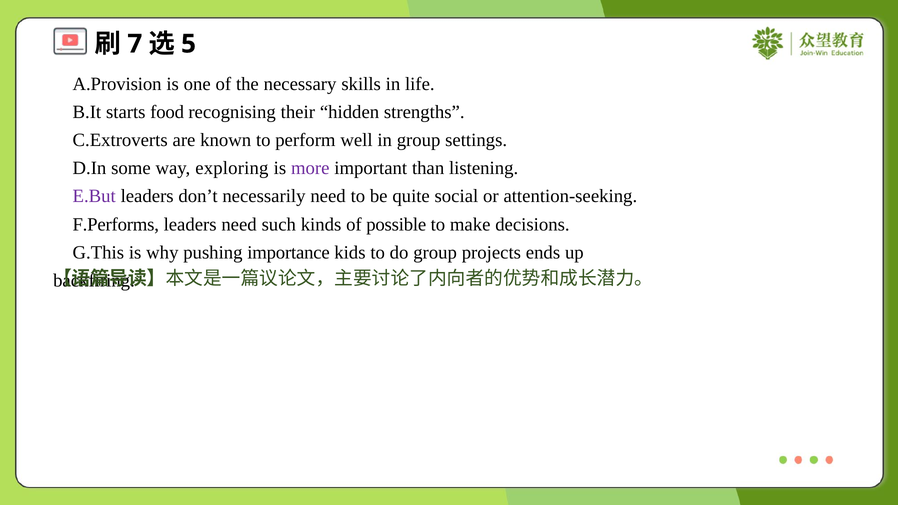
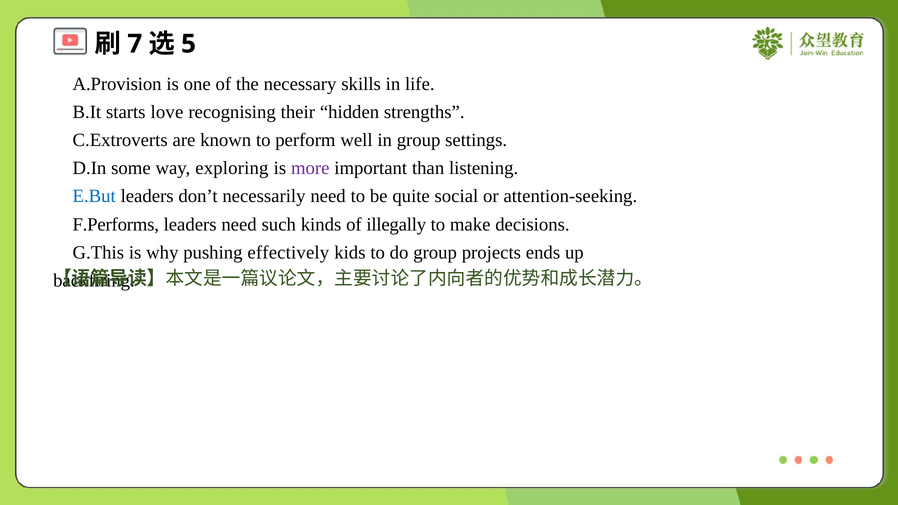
food: food -> love (167, 112)
E.But colour: purple -> blue (94, 196)
possible: possible -> illegally (396, 224)
importance: importance -> effectively (288, 252)
